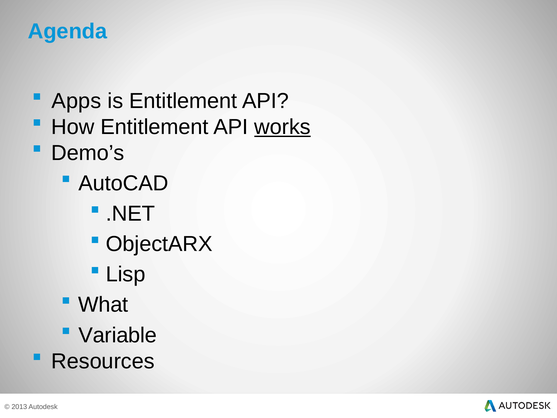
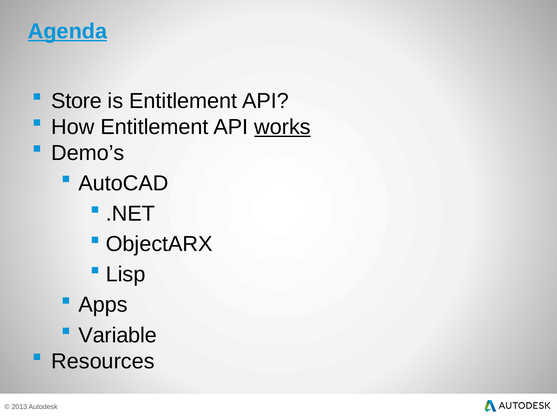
Agenda underline: none -> present (67, 31)
Apps: Apps -> Store (77, 101)
What: What -> Apps (103, 305)
